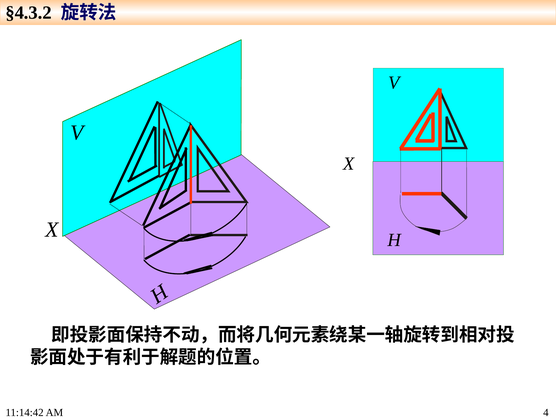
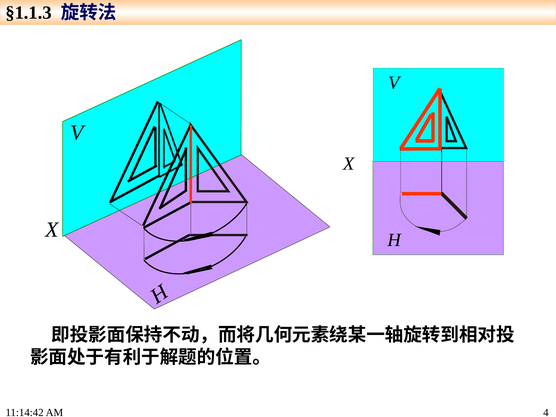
§4.3.2: §4.3.2 -> §1.1.3 (29, 13)
